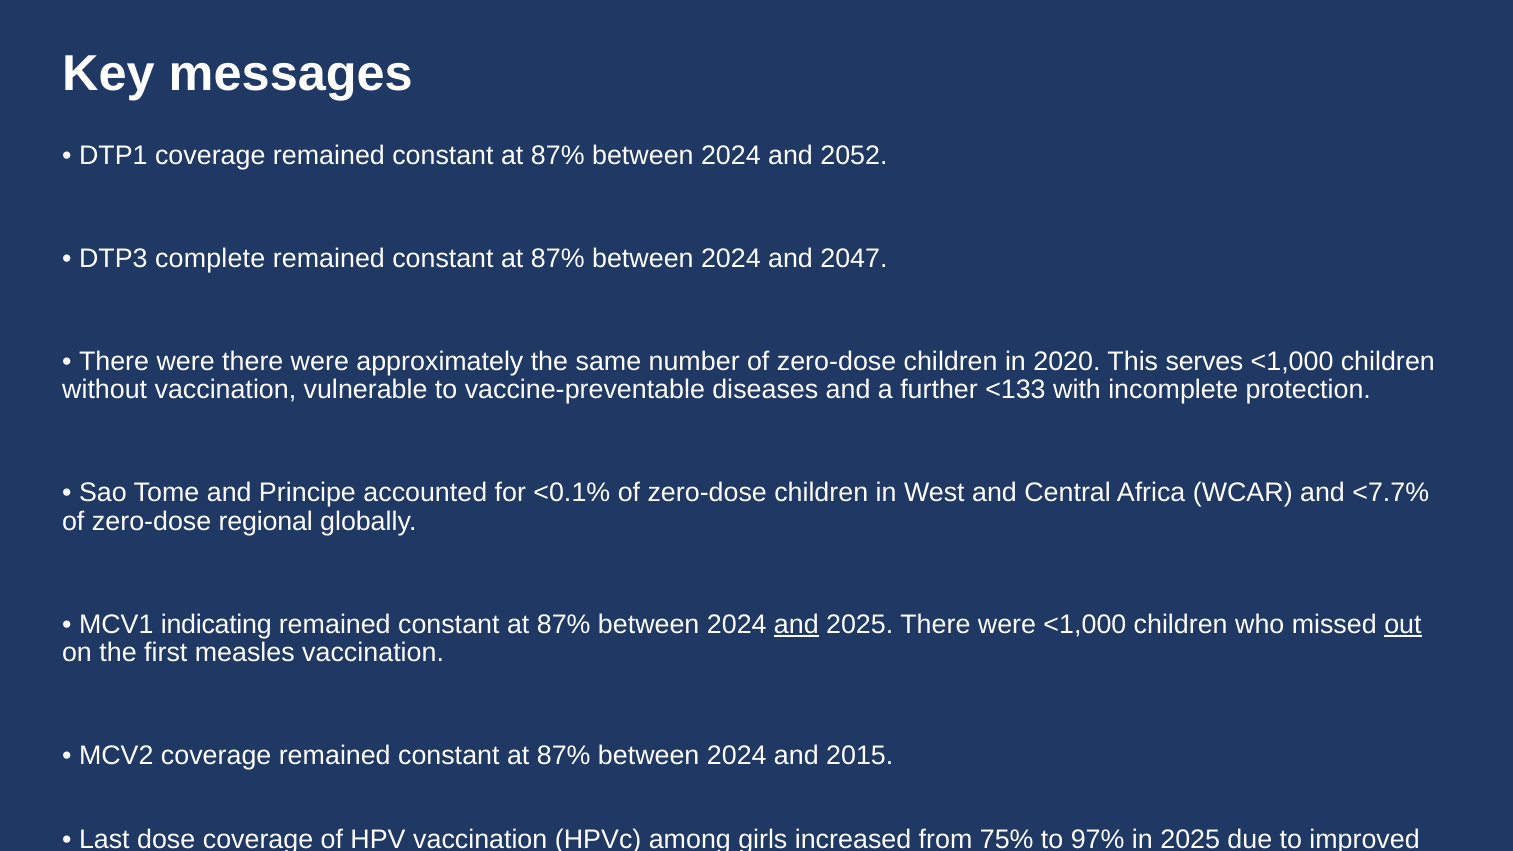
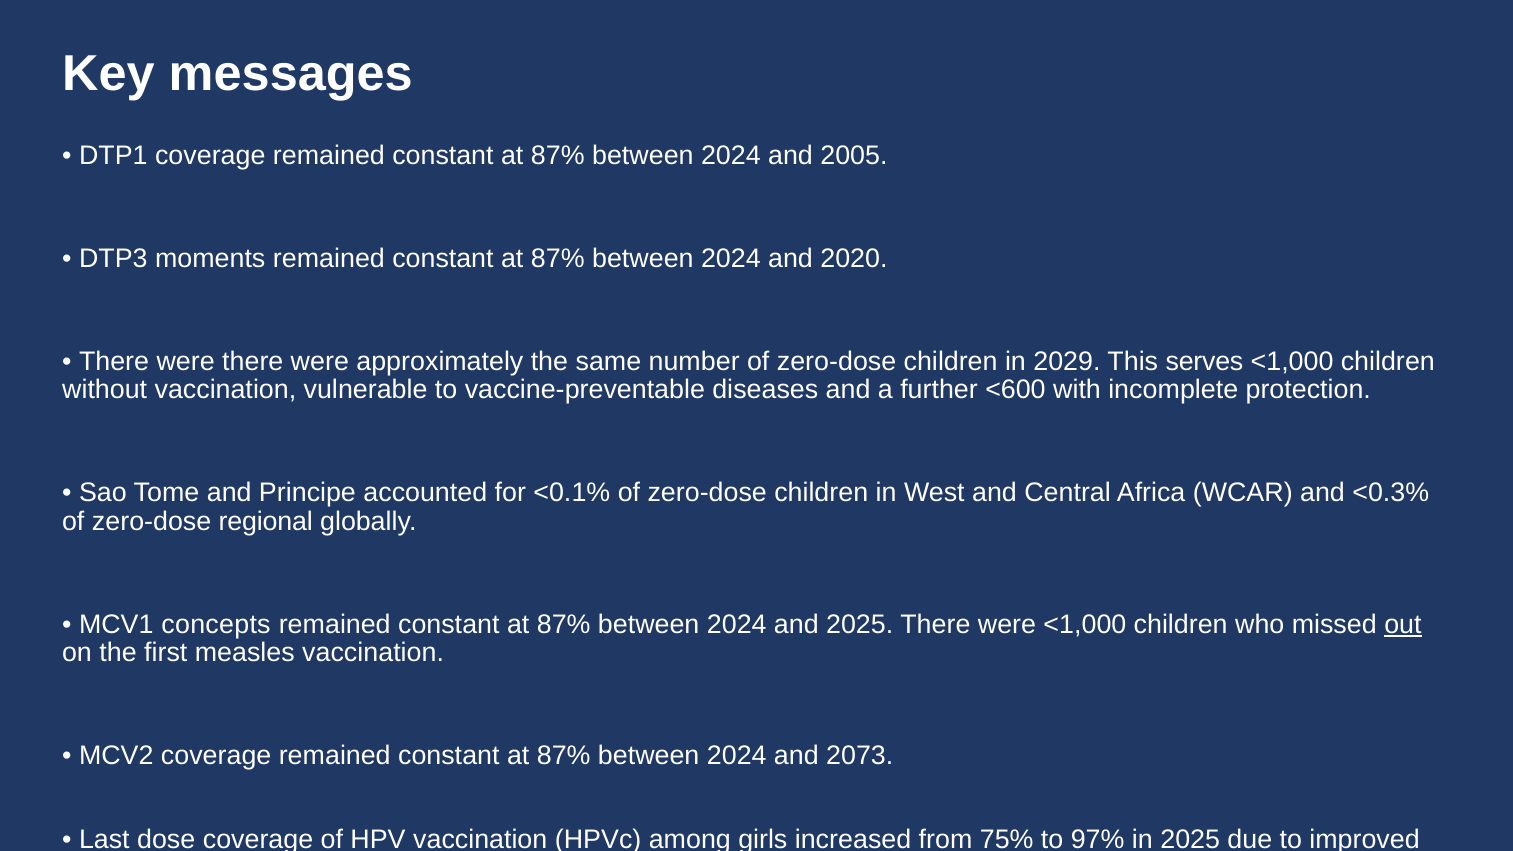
2052: 2052 -> 2005 (854, 156)
complete: complete -> moments (210, 259)
2047: 2047 -> 2020 (854, 259)
2020: 2020 -> 2029 (1067, 361)
<133: <133 -> <600 (1016, 390)
<7.7%: <7.7% -> <0.3% (1391, 493)
indicating: indicating -> concepts (216, 624)
and underline: present -> none (796, 624)
2015: 2015 -> 2073 (860, 756)
